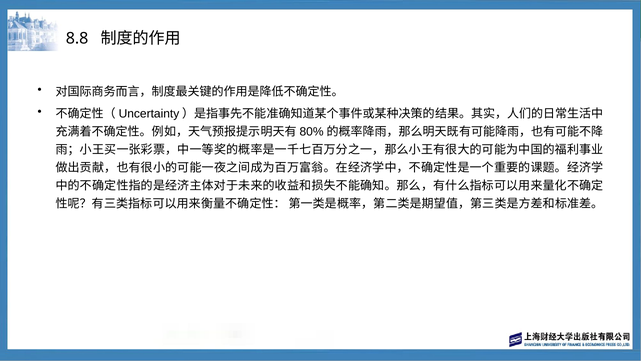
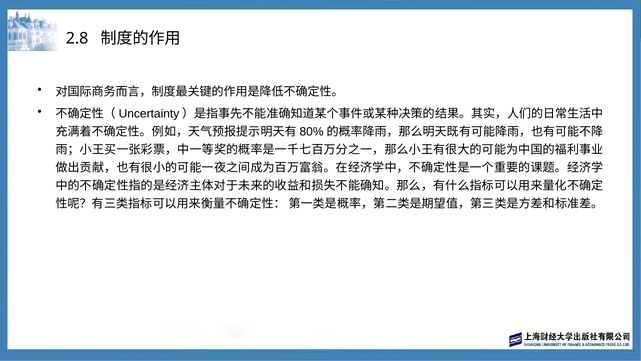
8.8: 8.8 -> 2.8 (77, 38)
